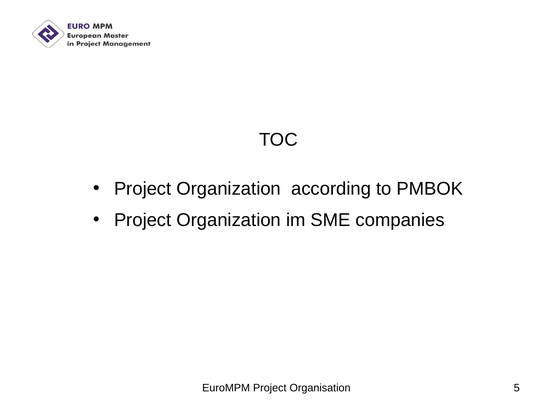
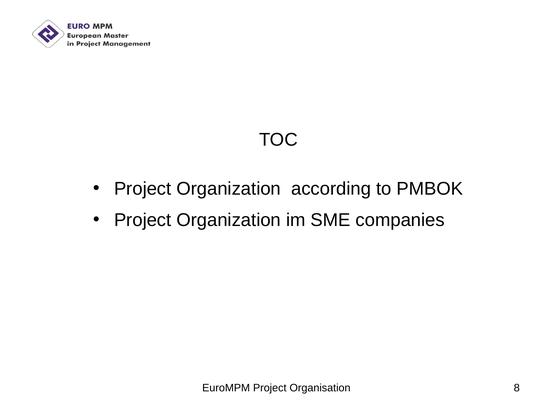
5: 5 -> 8 (517, 388)
